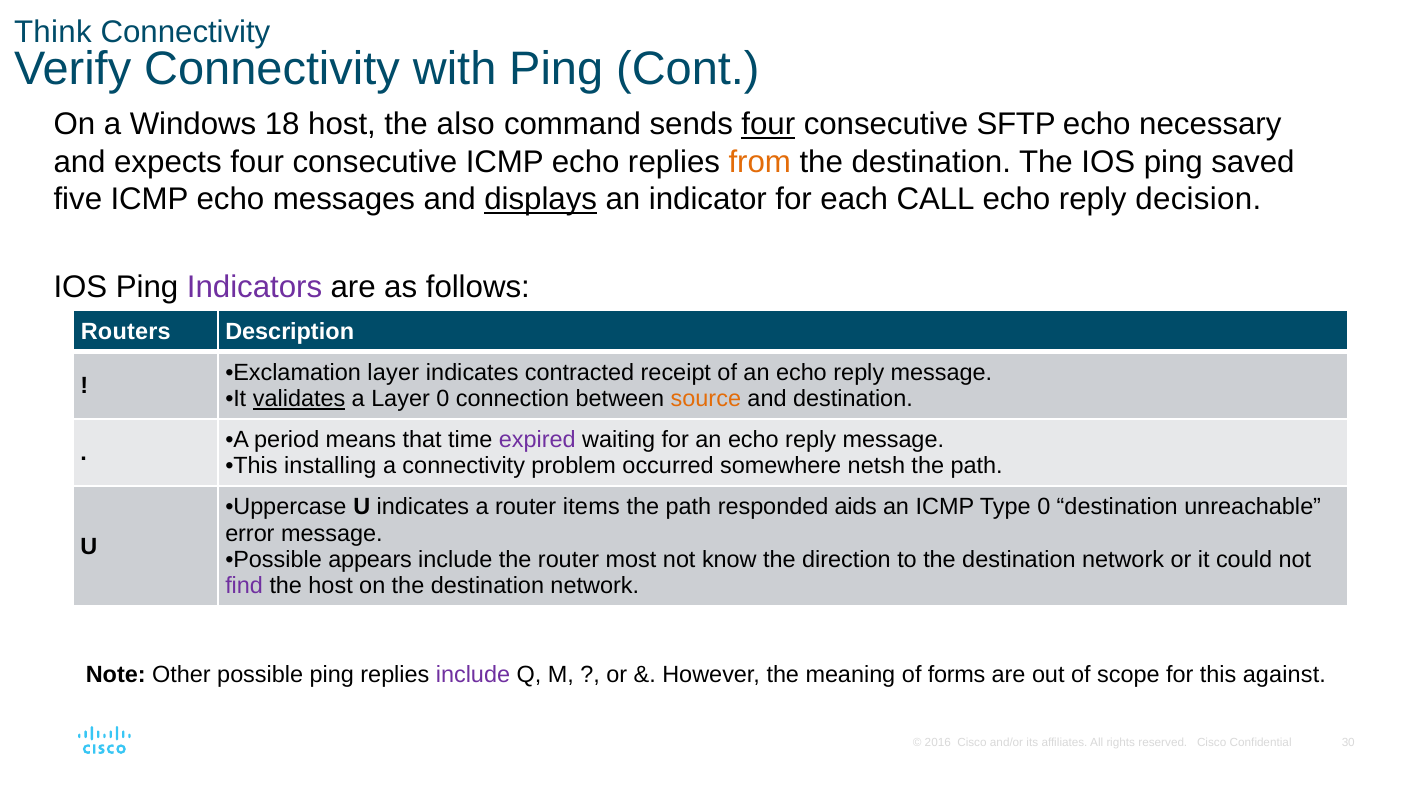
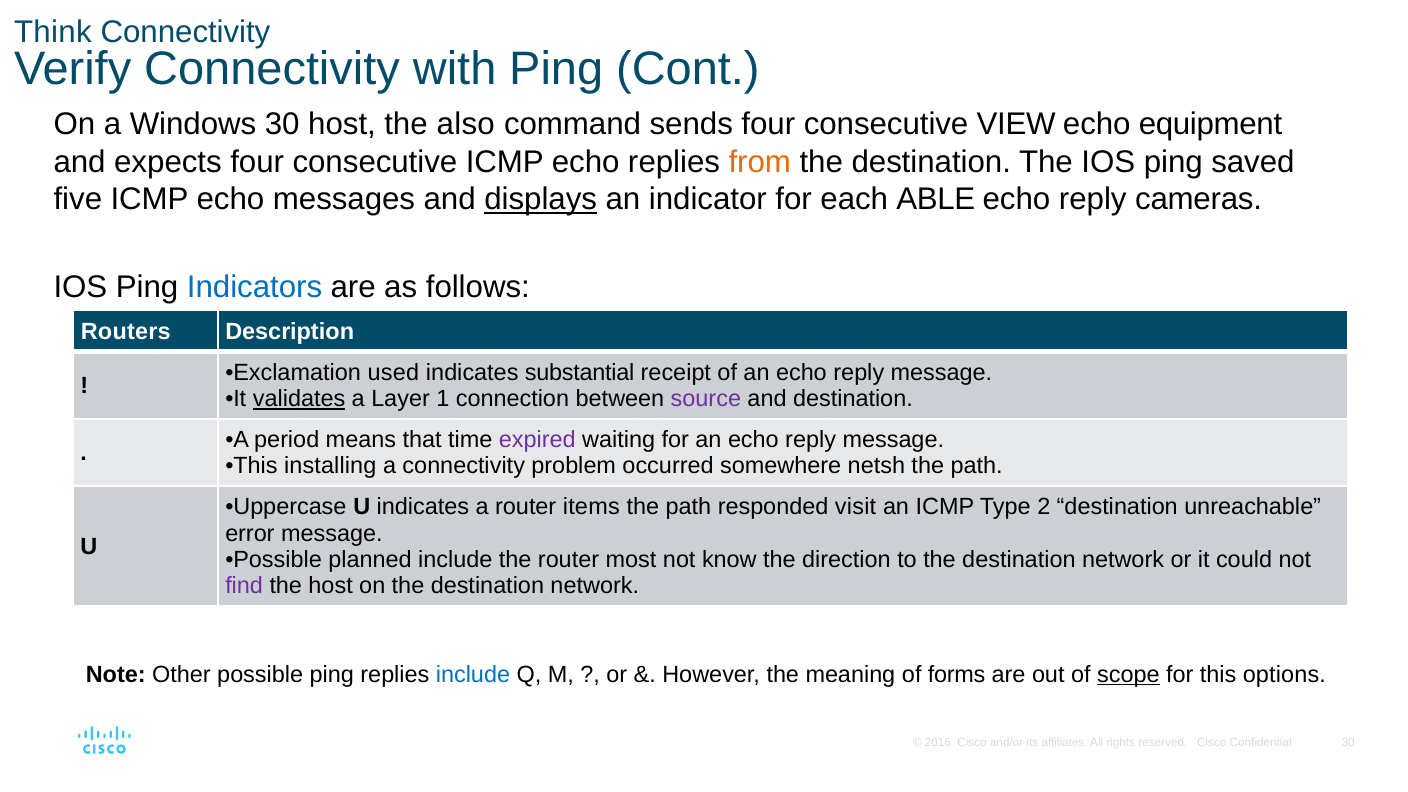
Windows 18: 18 -> 30 (282, 124)
four underline: present -> none (768, 124)
SFTP: SFTP -> VIEW (1016, 124)
necessary: necessary -> equipment (1211, 124)
CALL: CALL -> ABLE (936, 199)
decision: decision -> cameras (1199, 199)
Indicators colour: purple -> blue (255, 287)
Exclamation layer: layer -> used (393, 373)
contracted: contracted -> substantial (580, 373)
Layer 0: 0 -> 1 (443, 399)
source colour: orange -> purple (706, 399)
aids: aids -> visit (856, 507)
Type 0: 0 -> 2 (1044, 507)
appears: appears -> planned (370, 560)
include colour: purple -> blue (473, 675)
scope underline: none -> present (1128, 675)
against: against -> options (1284, 675)
